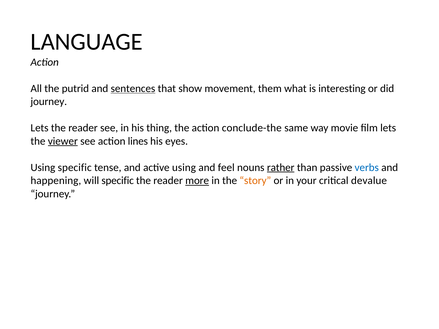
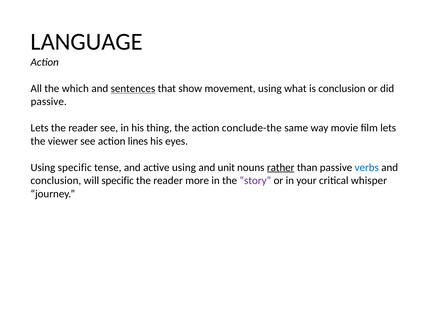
putrid: putrid -> which (75, 89)
movement them: them -> using (270, 89)
is interesting: interesting -> conclusion (342, 89)
journey: journey -> passive (49, 102)
viewer underline: present -> none (63, 141)
feel: feel -> unit (226, 168)
happening: happening -> conclusion (56, 181)
more underline: present -> none (197, 181)
story colour: orange -> purple (255, 181)
devalue: devalue -> whisper (369, 181)
